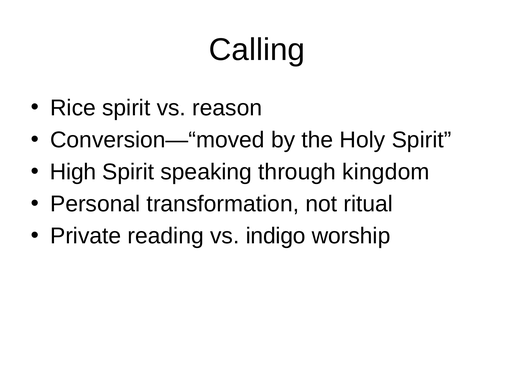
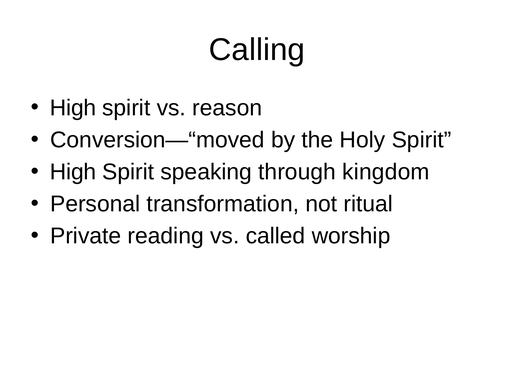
Rice: Rice -> High (73, 108)
indigo: indigo -> called (276, 236)
